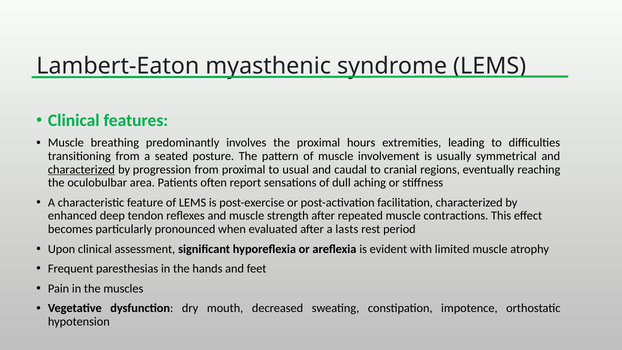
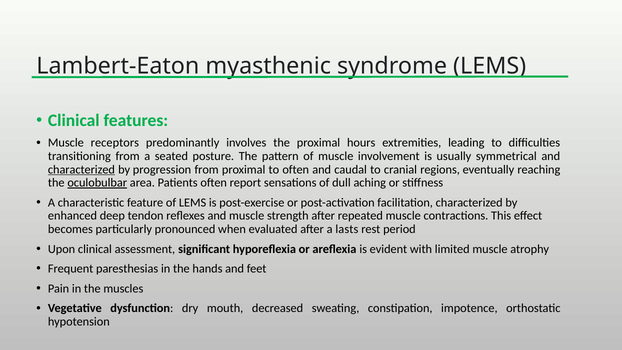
breathing: breathing -> receptors (115, 143)
to usual: usual -> often (296, 169)
oculobulbar underline: none -> present (97, 183)
